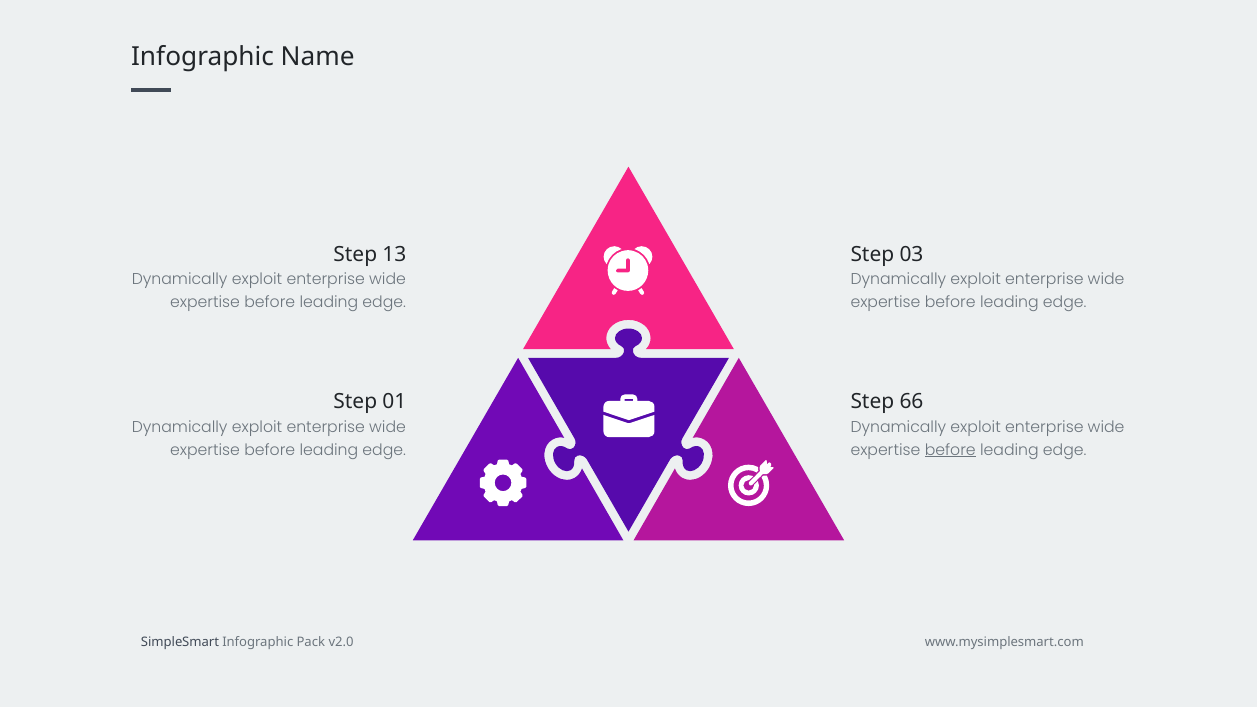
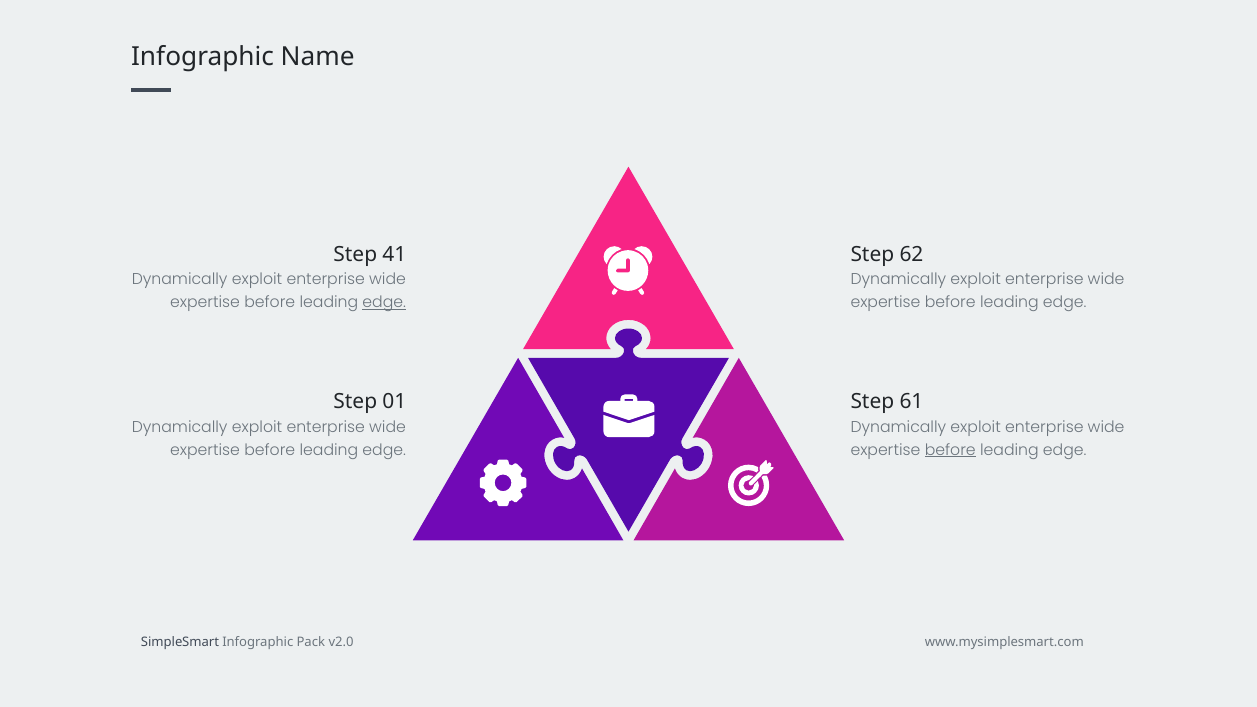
13: 13 -> 41 (394, 254)
03: 03 -> 62 (911, 254)
edge underline: none -> present (384, 302)
66: 66 -> 61 (911, 402)
